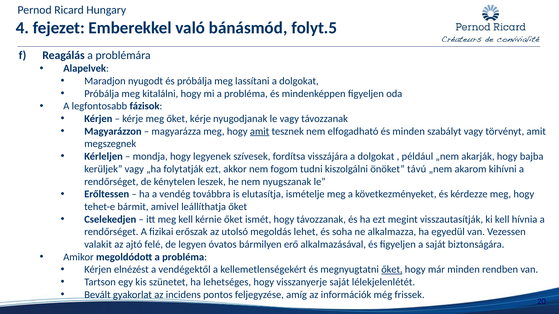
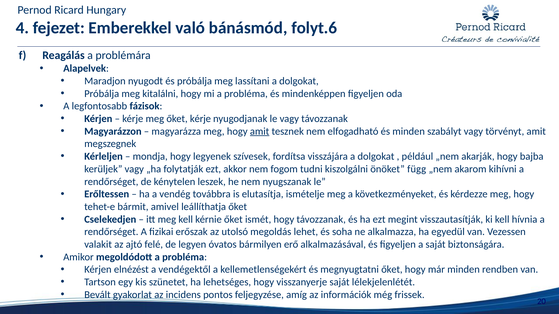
folyt.5: folyt.5 -> folyt.6 (314, 28)
távú: távú -> függ (417, 169)
őket underline: present -> none (392, 270)
